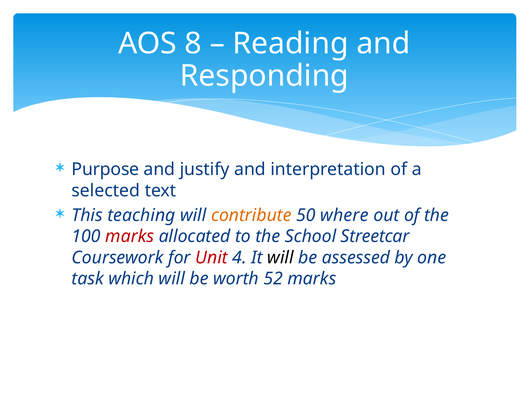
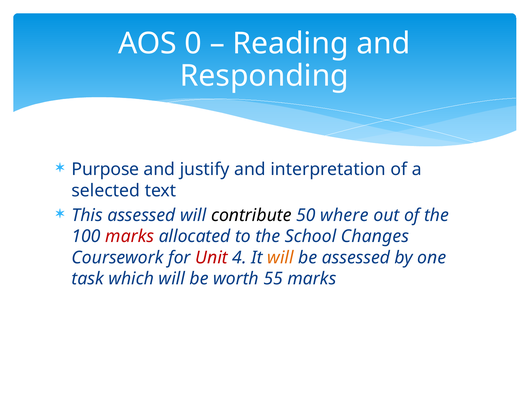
8: 8 -> 0 (193, 43)
This teaching: teaching -> assessed (141, 215)
contribute colour: orange -> black (251, 215)
Streetcar: Streetcar -> Changes (375, 236)
will colour: black -> orange (280, 257)
52: 52 -> 55 (273, 279)
